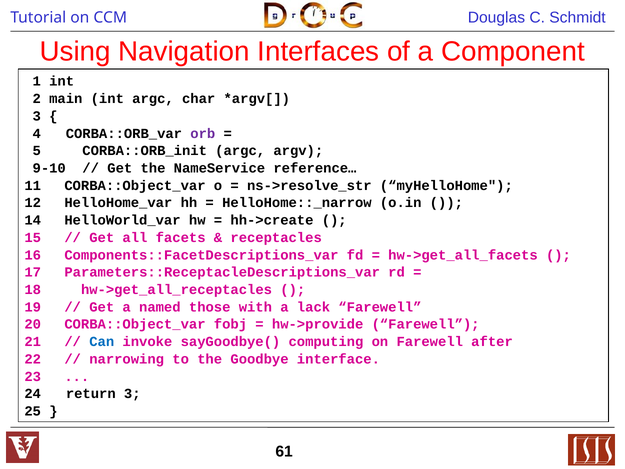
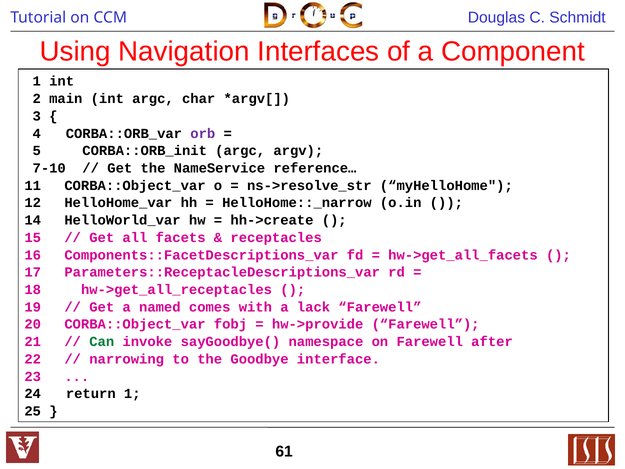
9-10: 9-10 -> 7-10 (49, 168)
those: those -> comes (210, 307)
Can colour: blue -> green (102, 342)
computing: computing -> namespace (326, 342)
return 3: 3 -> 1 (132, 394)
